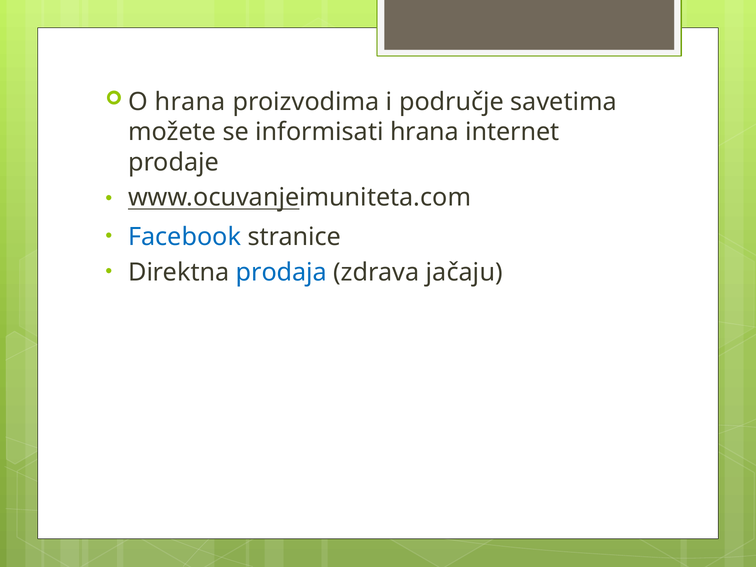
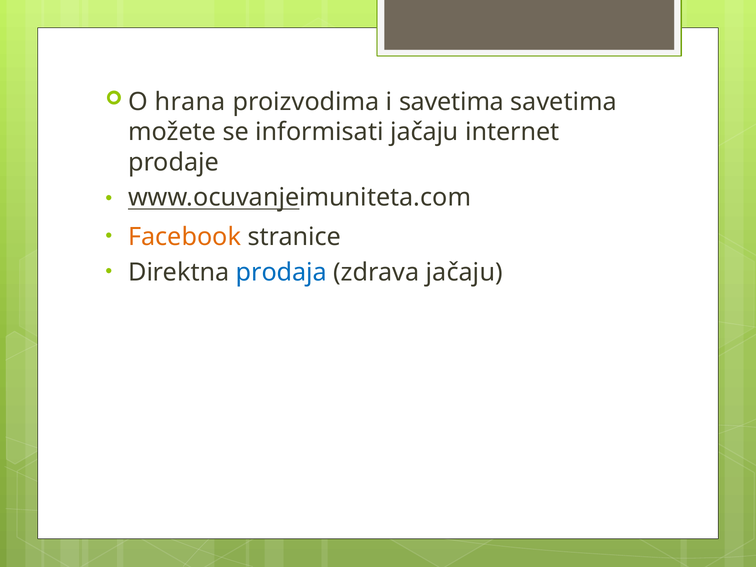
i područje: područje -> savetima (452, 102)
informisati hrana: hrana -> jačaju (424, 132)
Facebook colour: blue -> orange (185, 237)
